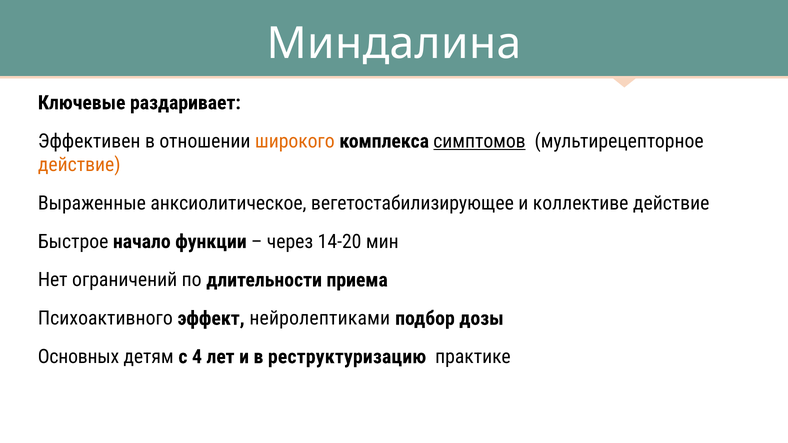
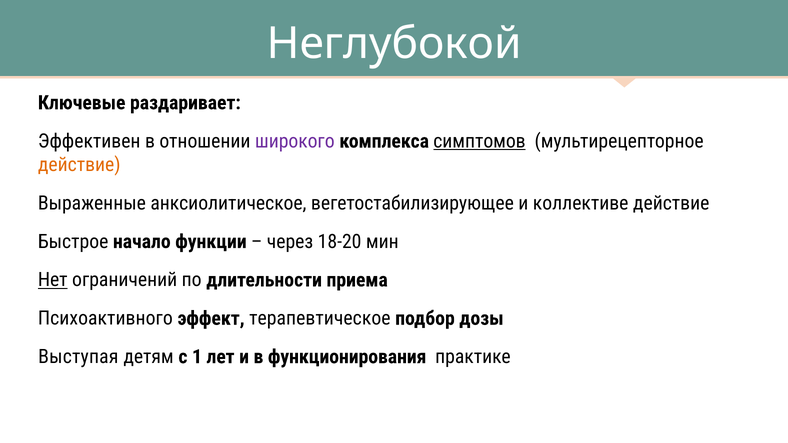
Миндалина: Миндалина -> Неглубокой (394, 44)
широкого colour: orange -> purple (295, 141)
14-20: 14-20 -> 18-20 (340, 242)
Нет underline: none -> present (53, 280)
нейролептиками: нейролептиками -> терапевтическое (320, 319)
Основных: Основных -> Выступая (78, 357)
4: 4 -> 1 (197, 357)
реструктуризацию: реструктуризацию -> функционирования (347, 357)
